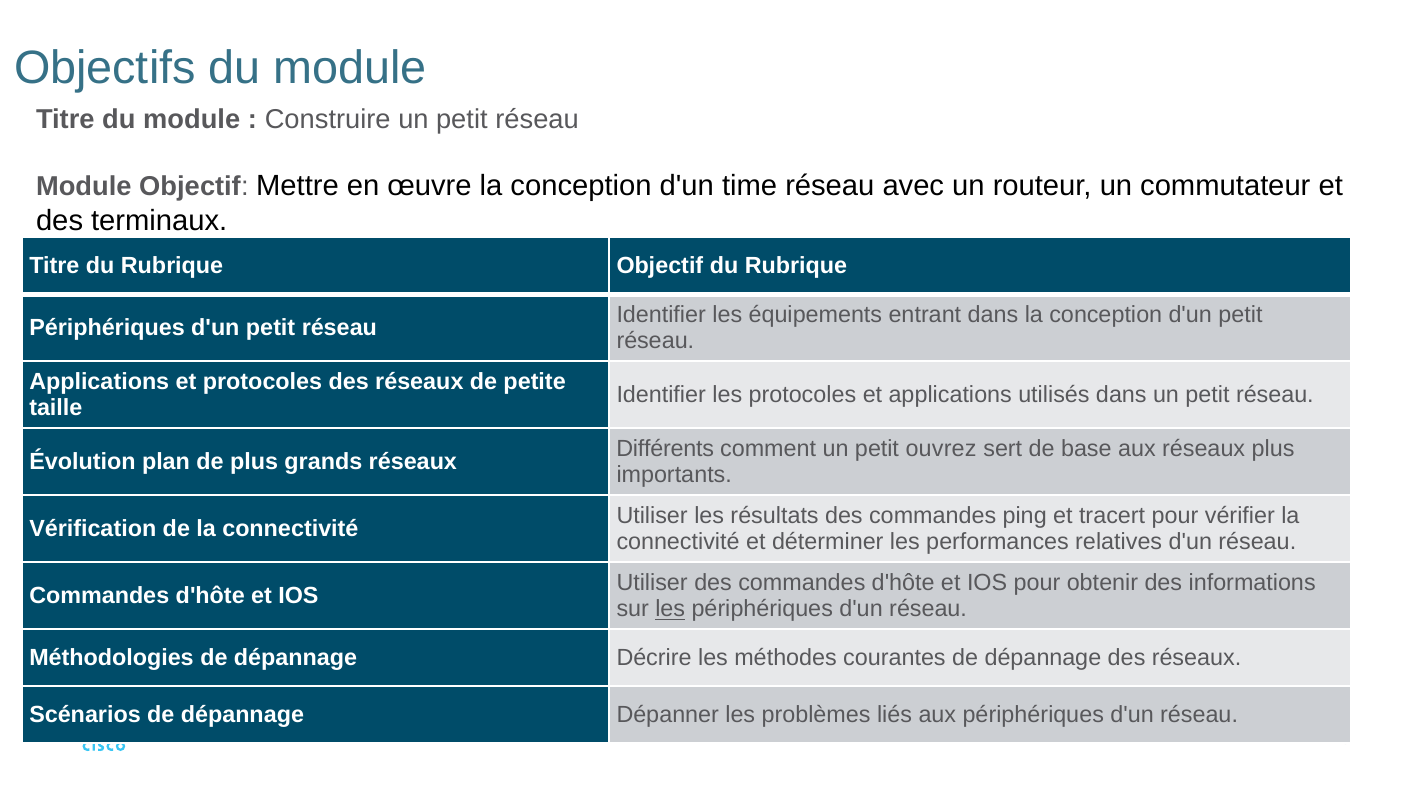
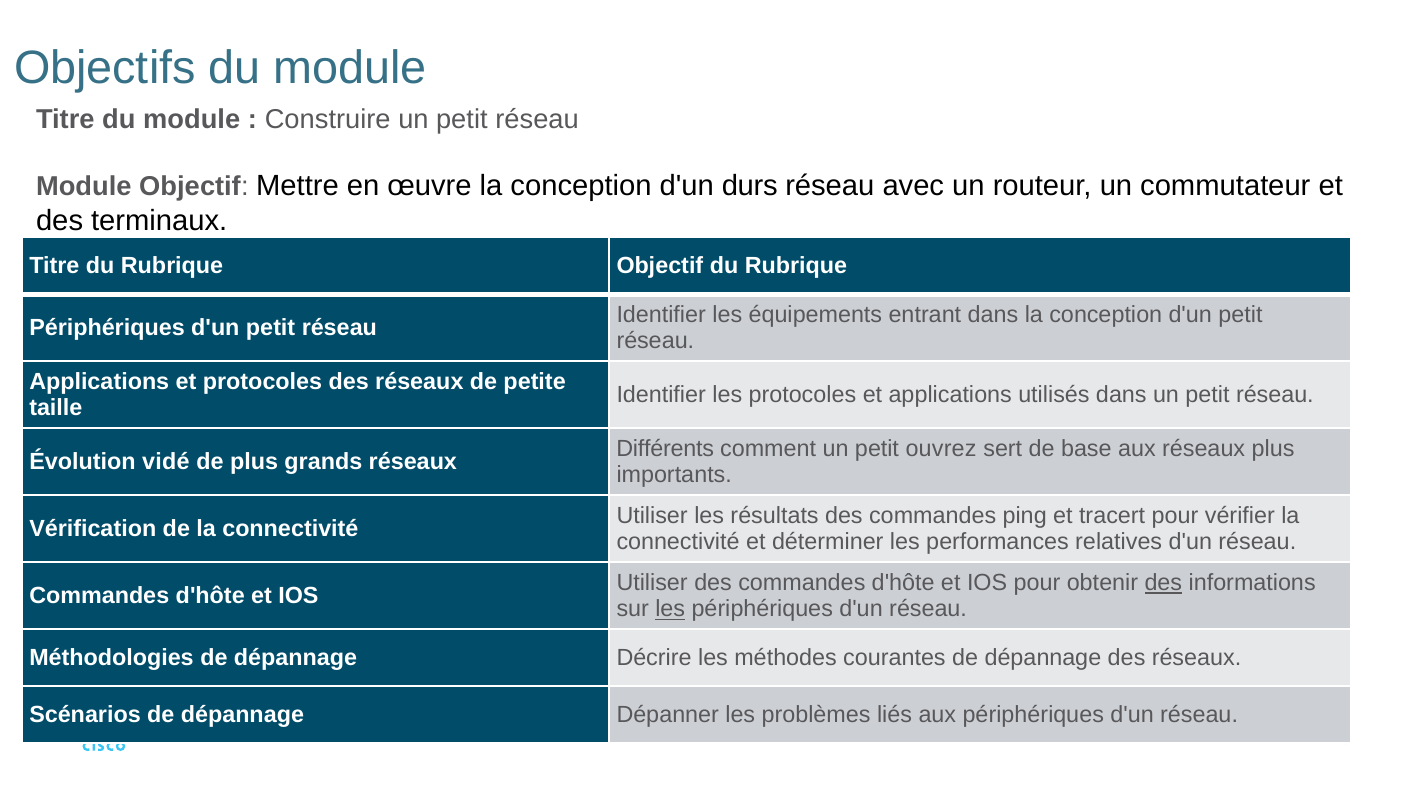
time: time -> durs (750, 186)
plan: plan -> vidé (166, 462)
des underline: none -> present (1163, 583)
